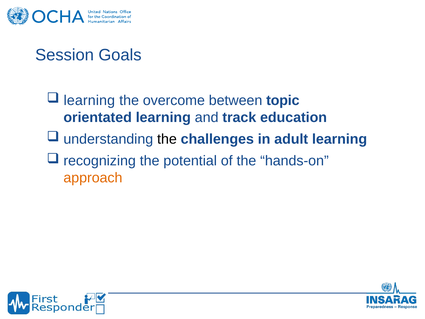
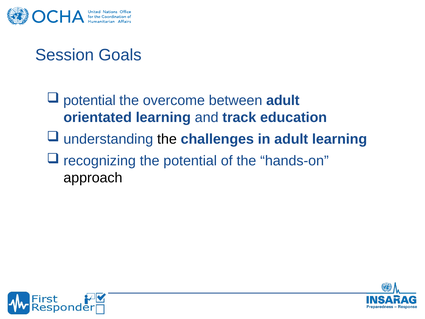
learning: learning -> potential (89, 100)
between topic: topic -> adult (283, 100)
approach colour: orange -> black (93, 178)
